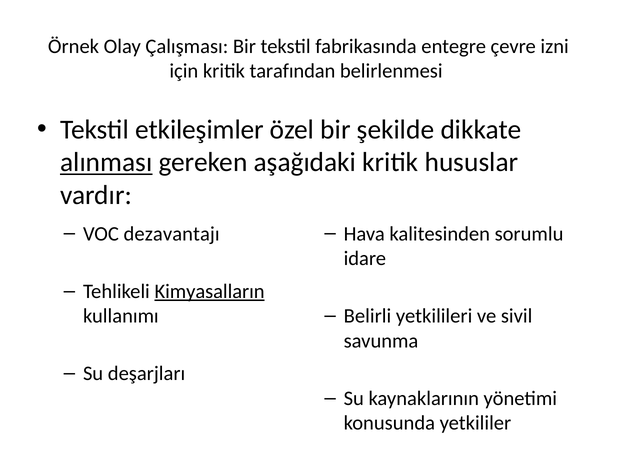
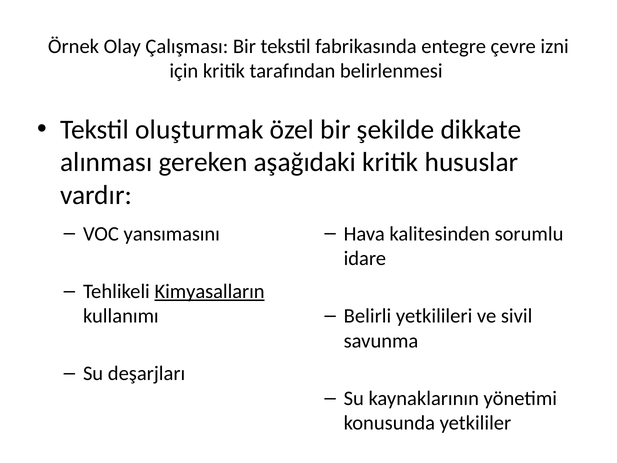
etkileşimler: etkileşimler -> oluşturmak (199, 129)
alınması underline: present -> none (106, 162)
dezavantajı: dezavantajı -> yansımasını (172, 234)
